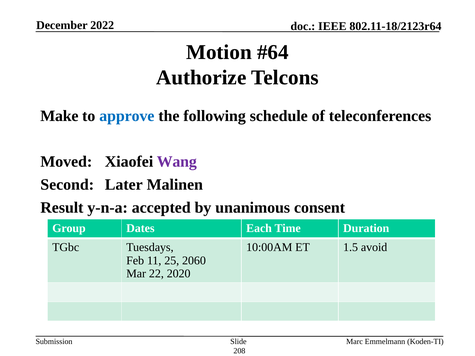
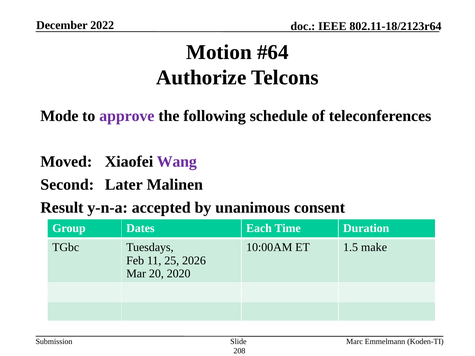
Make: Make -> Mode (59, 116)
approve colour: blue -> purple (127, 116)
avoid: avoid -> make (374, 248)
2060: 2060 -> 2026 (194, 261)
22: 22 -> 20 (156, 274)
